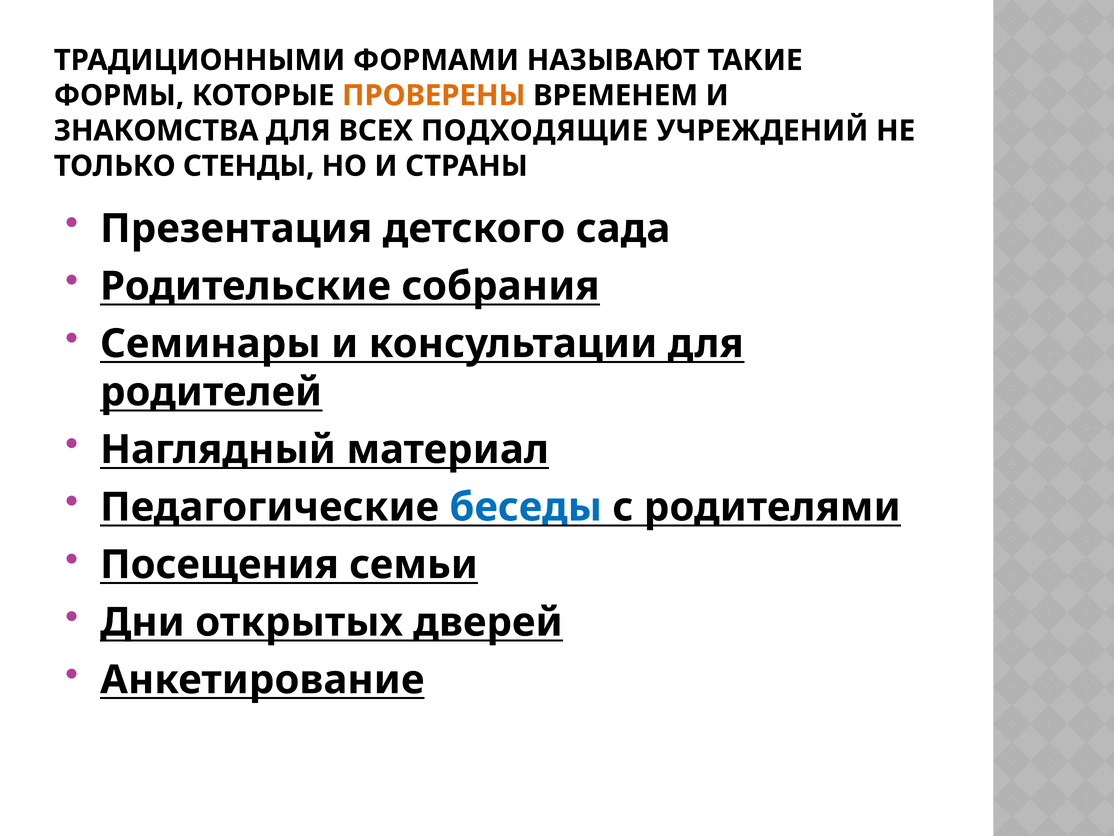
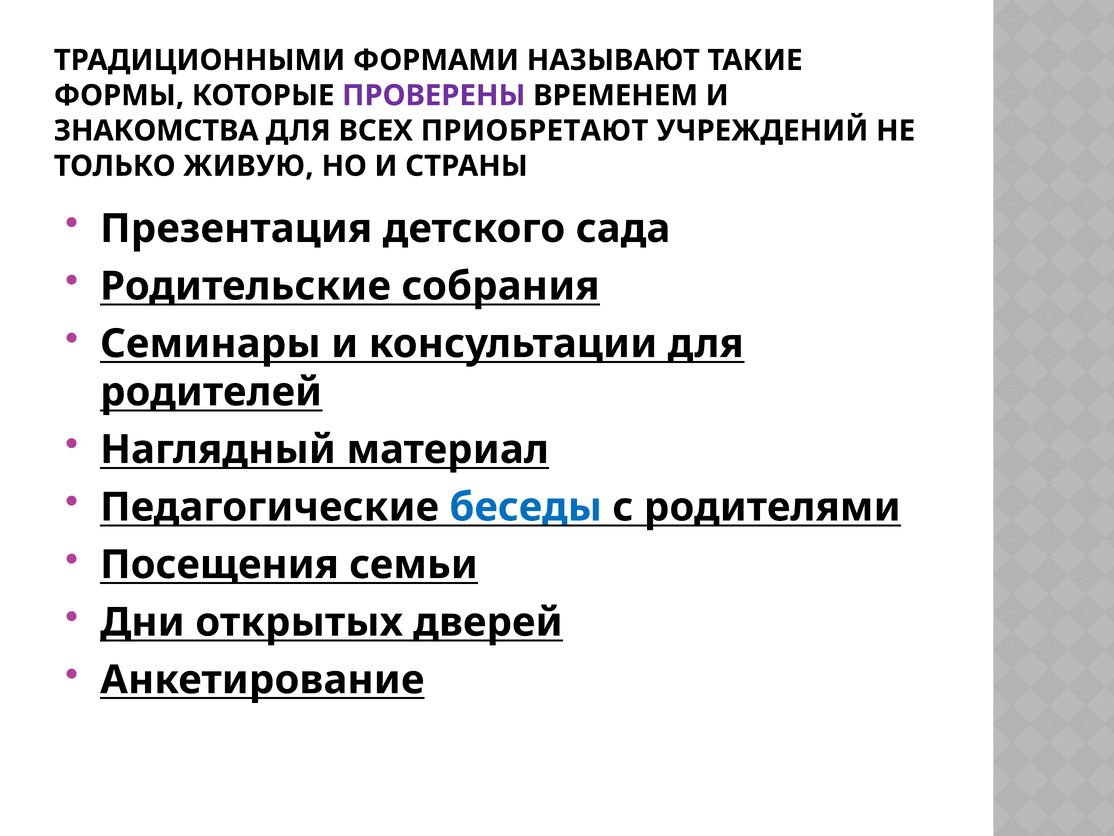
ПРОВЕРЕНЫ colour: orange -> purple (434, 95)
ПОДХОДЯЩИЕ: ПОДХОДЯЩИЕ -> ПРИОБРЕТАЮТ (535, 131)
СТЕНДЫ: СТЕНДЫ -> ЖИВУЮ (248, 166)
